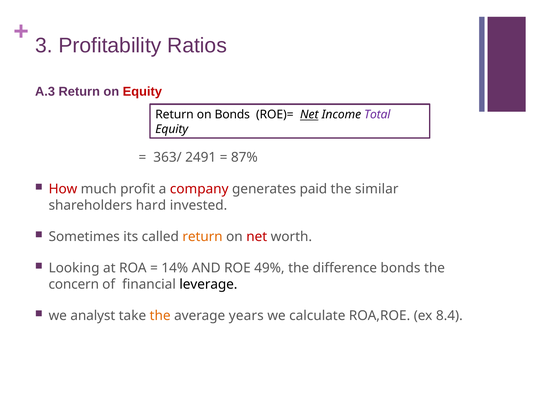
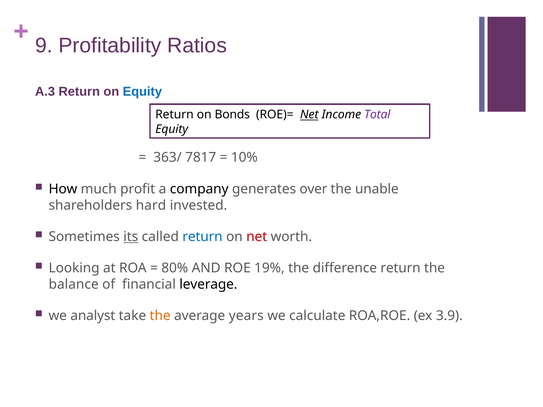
3: 3 -> 9 (44, 46)
Equity colour: red -> blue (142, 92)
2491: 2491 -> 7817 (201, 158)
87%: 87% -> 10% (244, 158)
How colour: red -> black (63, 189)
company colour: red -> black (199, 189)
paid: paid -> over (313, 189)
similar: similar -> unable (377, 189)
its underline: none -> present (131, 237)
return colour: orange -> blue (203, 237)
14%: 14% -> 80% (175, 268)
49%: 49% -> 19% (269, 268)
difference bonds: bonds -> return (401, 268)
concern: concern -> balance (74, 285)
8.4: 8.4 -> 3.9 (449, 316)
